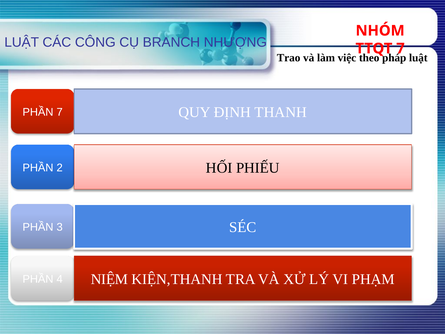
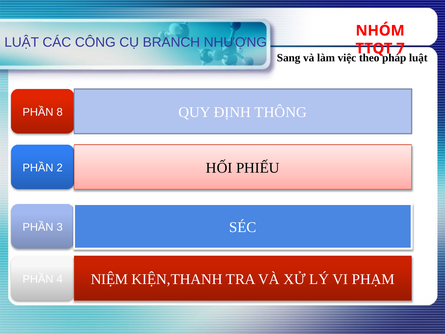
Trao: Trao -> Sang (289, 58)
THANH: THANH -> THÔNG (281, 112)
PHẦN 7: 7 -> 8 (60, 112)
